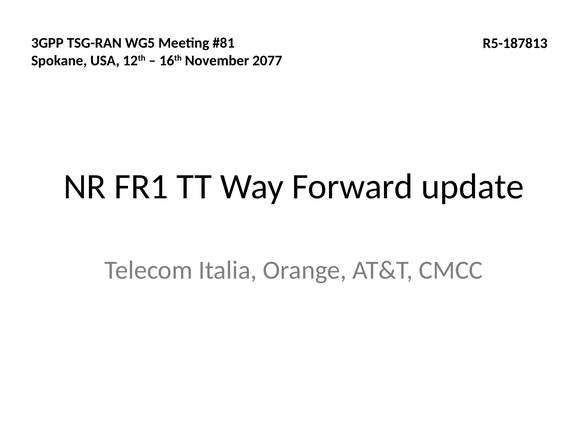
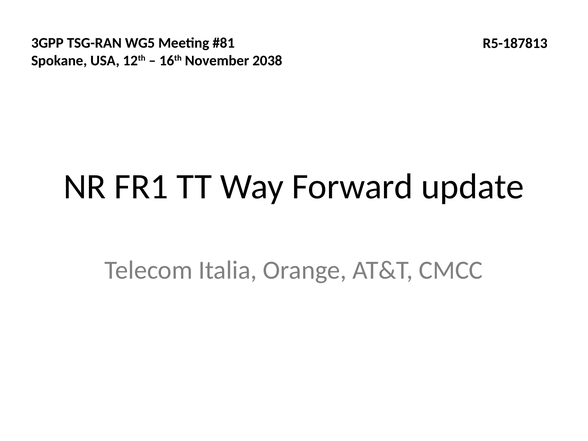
2077: 2077 -> 2038 (267, 61)
